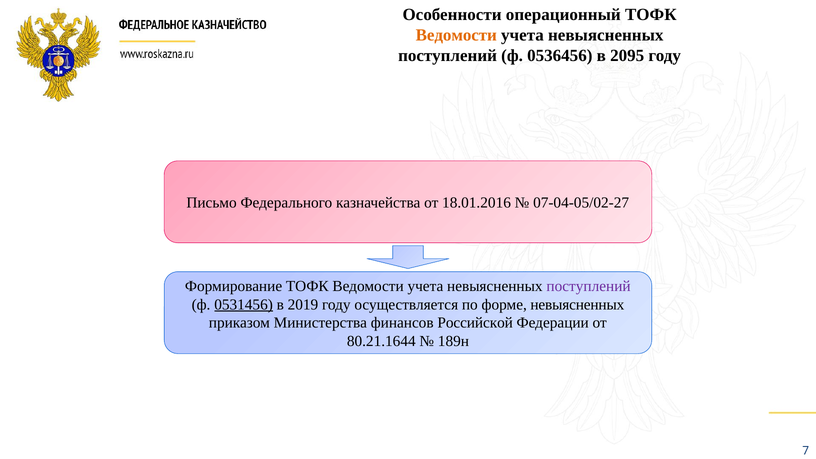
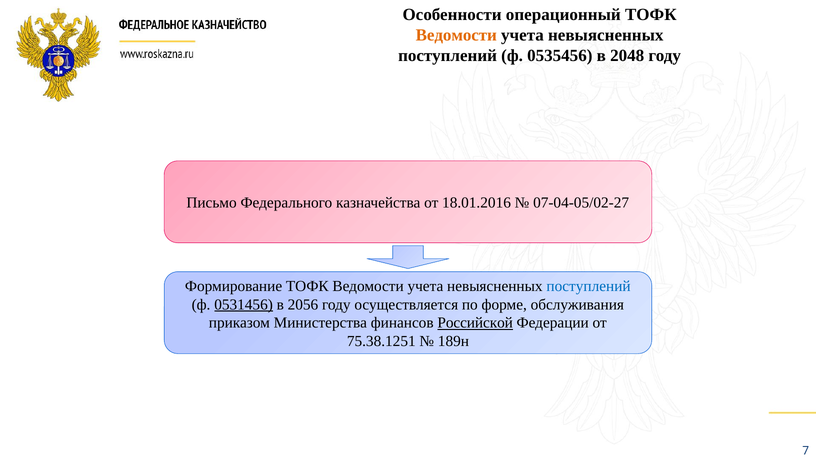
0536456: 0536456 -> 0535456 (560, 56)
2095: 2095 -> 2048 (627, 56)
поступлений colour: purple -> blue (589, 286)
2019: 2019 -> 2056 (303, 305)
форме невыясненных: невыясненных -> обслуживания (577, 305)
Российской underline: none -> present (475, 323)
80.21.1644: 80.21.1644 -> 75.38.1251 (381, 341)
